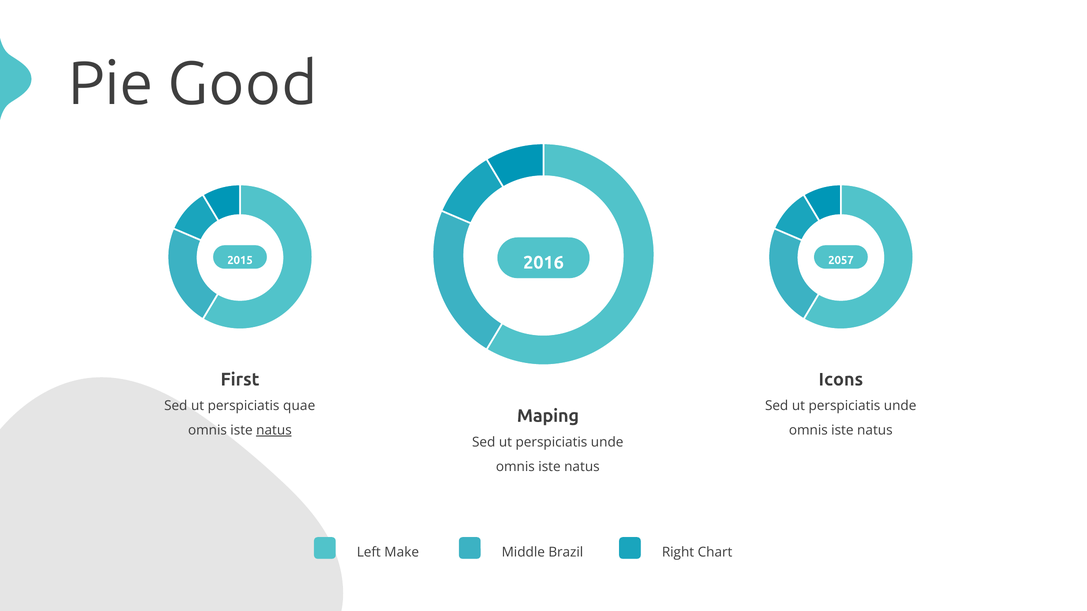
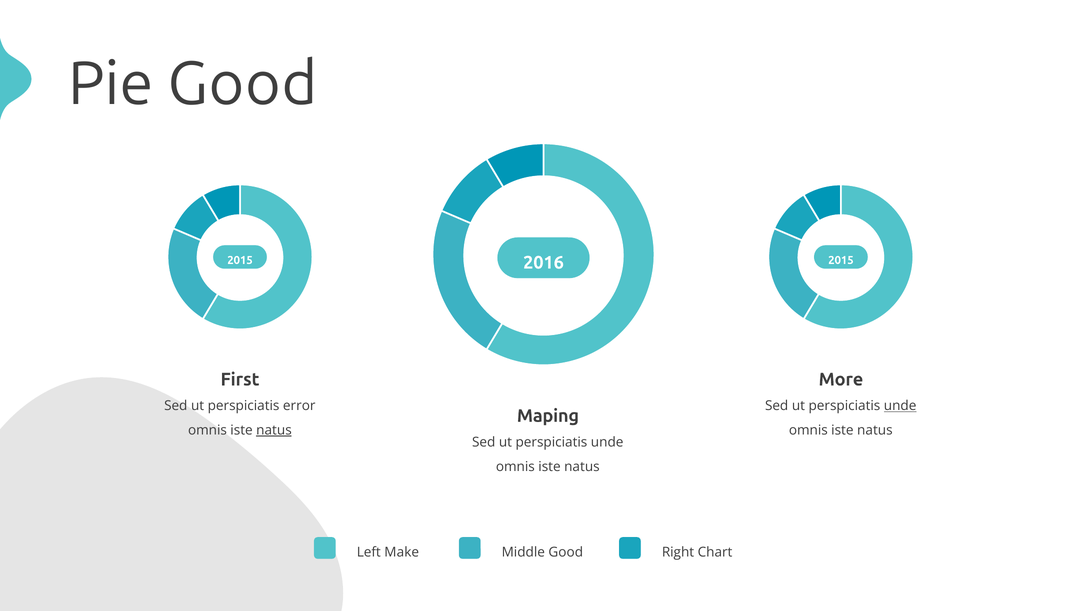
2016 2057: 2057 -> 2015 (841, 260)
Icons: Icons -> More (841, 380)
quae: quae -> error (299, 406)
unde underline: none -> present (900, 406)
Middle Brazil: Brazil -> Good (566, 553)
